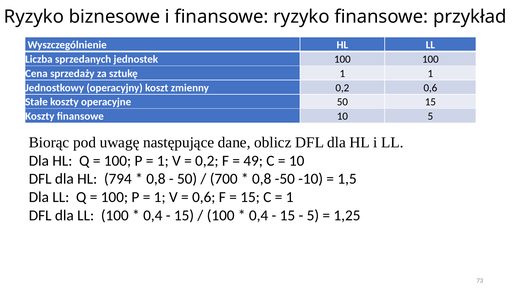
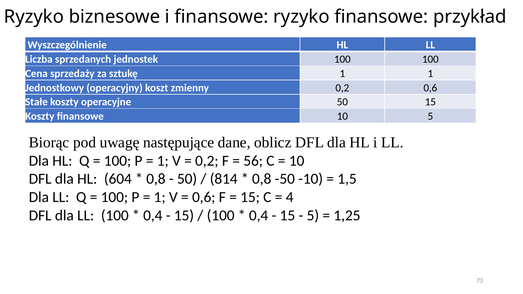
49: 49 -> 56 (253, 161)
794: 794 -> 604 (118, 179)
700: 700 -> 814 (224, 179)
1: 1 -> 4 (290, 197)
